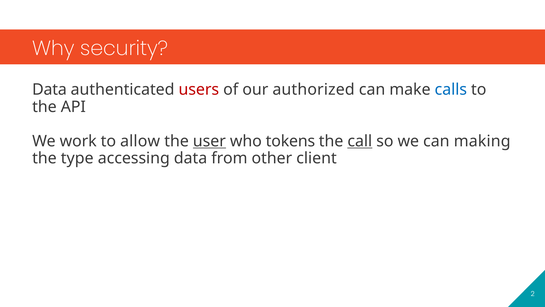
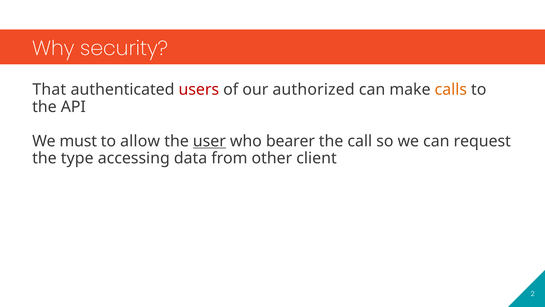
Data: Data -> That (49, 89)
calls colour: blue -> orange (451, 89)
work: work -> must (78, 141)
tokens: tokens -> bearer (290, 141)
call underline: present -> none (360, 141)
making: making -> request (482, 141)
